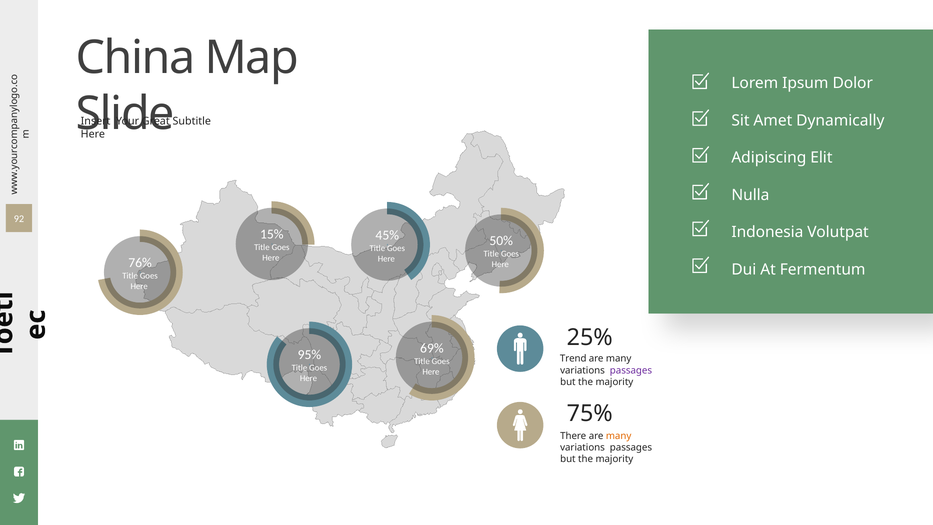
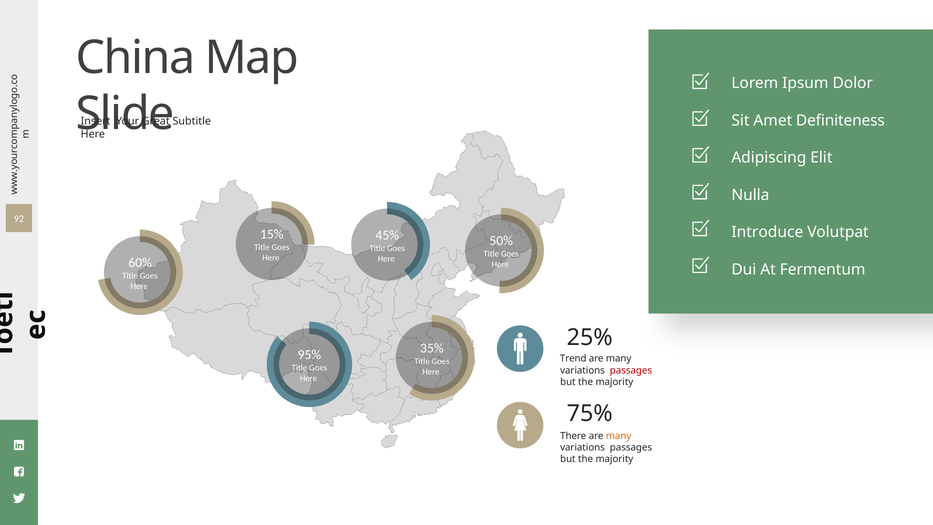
Dynamically: Dynamically -> Definiteness (840, 120)
Indonesia: Indonesia -> Introduce (767, 232)
76%: 76% -> 60% (140, 263)
69%: 69% -> 35% (432, 348)
passages colour: purple -> red (631, 370)
